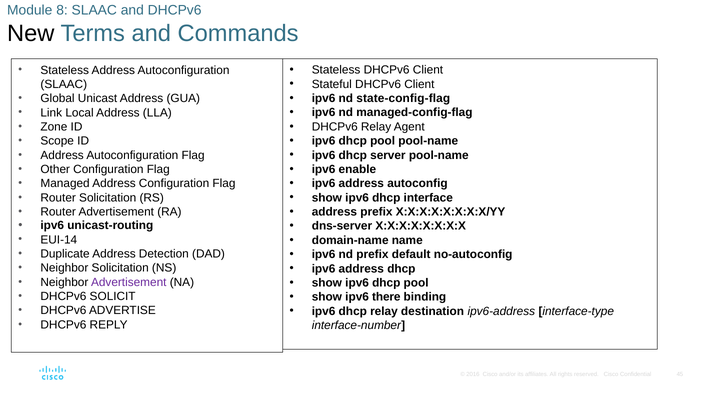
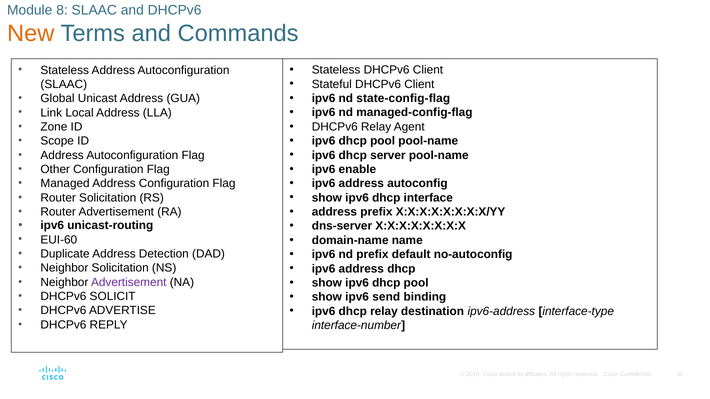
New colour: black -> orange (31, 34)
EUI-14: EUI-14 -> EUI-60 (59, 240)
there: there -> send (386, 297)
